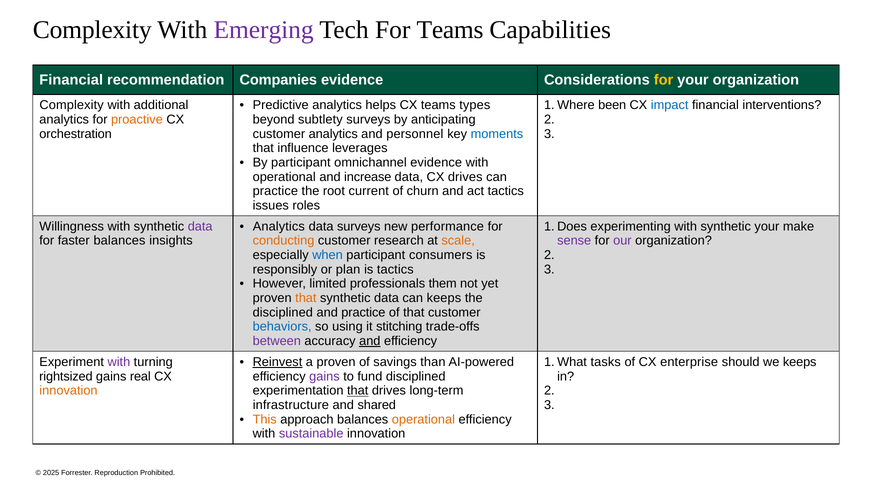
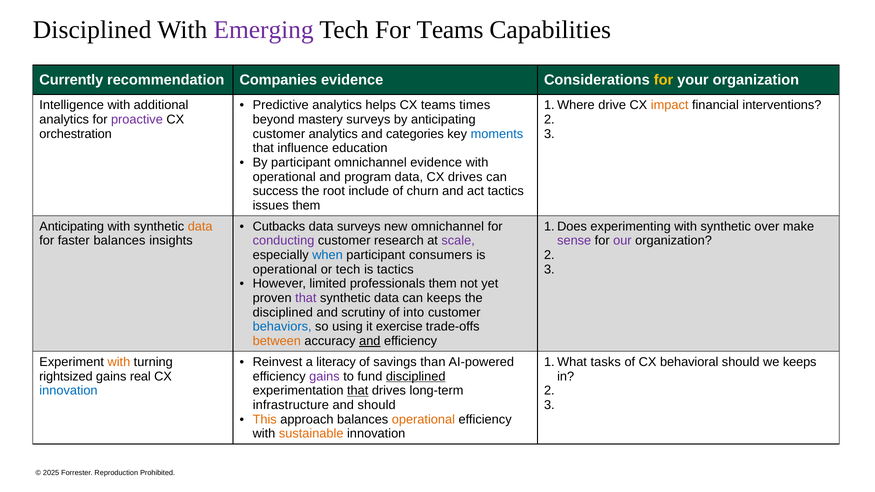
Complexity: Complexity -> Disciplined (92, 30)
Financial: Financial -> Currently (71, 80)
Complexity: Complexity -> Intelligence (72, 105)
types: types -> times (475, 105)
been: been -> drive (612, 105)
impact colour: blue -> orange (670, 105)
proactive colour: orange -> purple (137, 120)
subtlety: subtlety -> mastery (320, 120)
personnel: personnel -> categories (415, 134)
leverages: leverages -> education (360, 148)
increase: increase -> program (368, 177)
practice: practice -> success (275, 191)
current: current -> include (369, 191)
issues roles: roles -> them (306, 206)
Willingness: Willingness -> Anticipating (72, 226)
data colour: purple -> orange (200, 226)
Analytics: Analytics -> Cutbacks (279, 226)
new performance: performance -> omnichannel (448, 226)
synthetic your: your -> over (767, 226)
conducting colour: orange -> purple (284, 241)
scale colour: orange -> purple (458, 241)
responsibly: responsibly -> operational (285, 269)
or plan: plan -> tech (348, 269)
that colour: orange -> purple (306, 298)
and practice: practice -> scrutiny (363, 313)
of that: that -> into (414, 313)
stitching: stitching -> exercise (399, 327)
between colour: purple -> orange (277, 341)
with colour: purple -> orange (119, 362)
Reinvest underline: present -> none (277, 362)
a proven: proven -> literacy (336, 362)
enterprise: enterprise -> behavioral (689, 362)
disciplined underline: none -> present (416, 376)
innovation colour: orange -> blue (68, 391)
and shared: shared -> should (377, 405)
sustainable colour: purple -> orange (311, 434)
